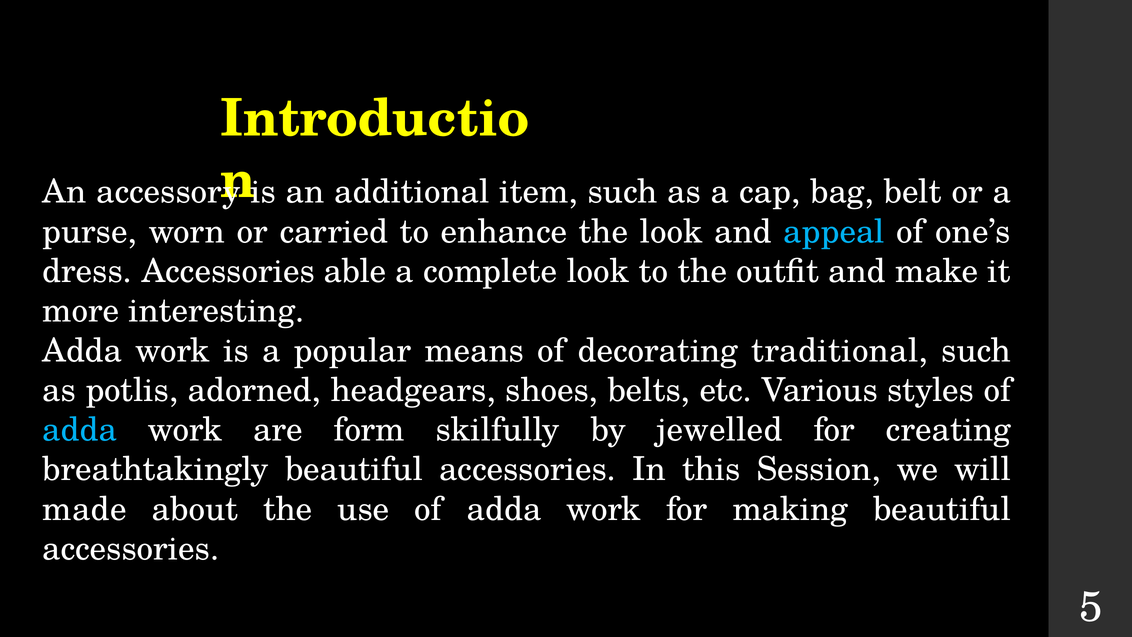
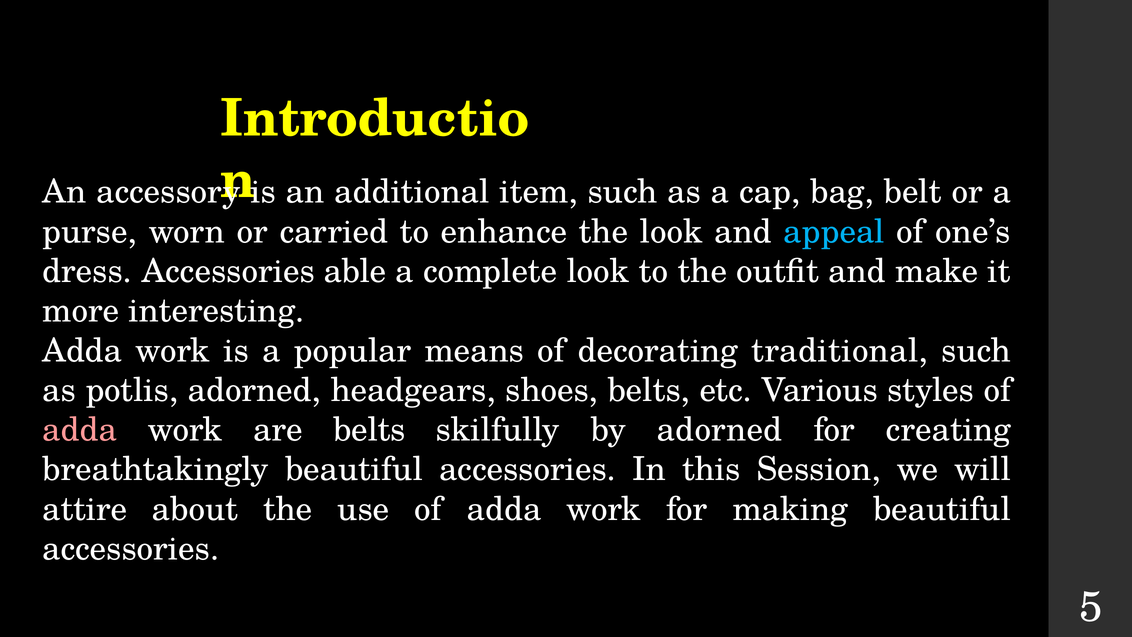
adda colour: light blue -> pink (80, 430)
are form: form -> belts (369, 430)
by jewelled: jewelled -> adorned (720, 430)
made: made -> attire (85, 509)
